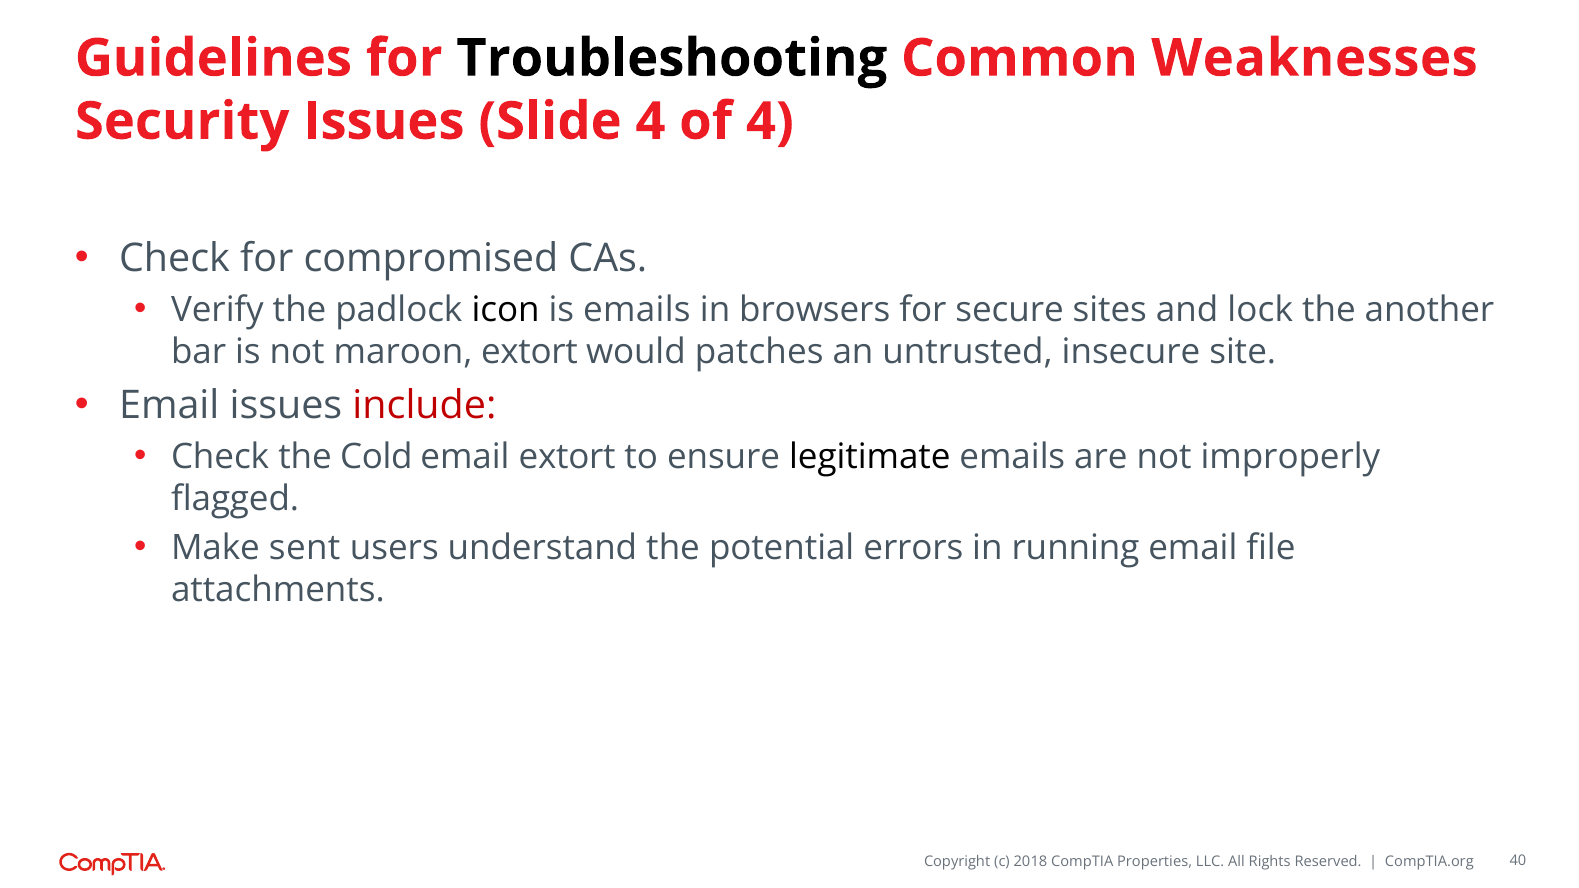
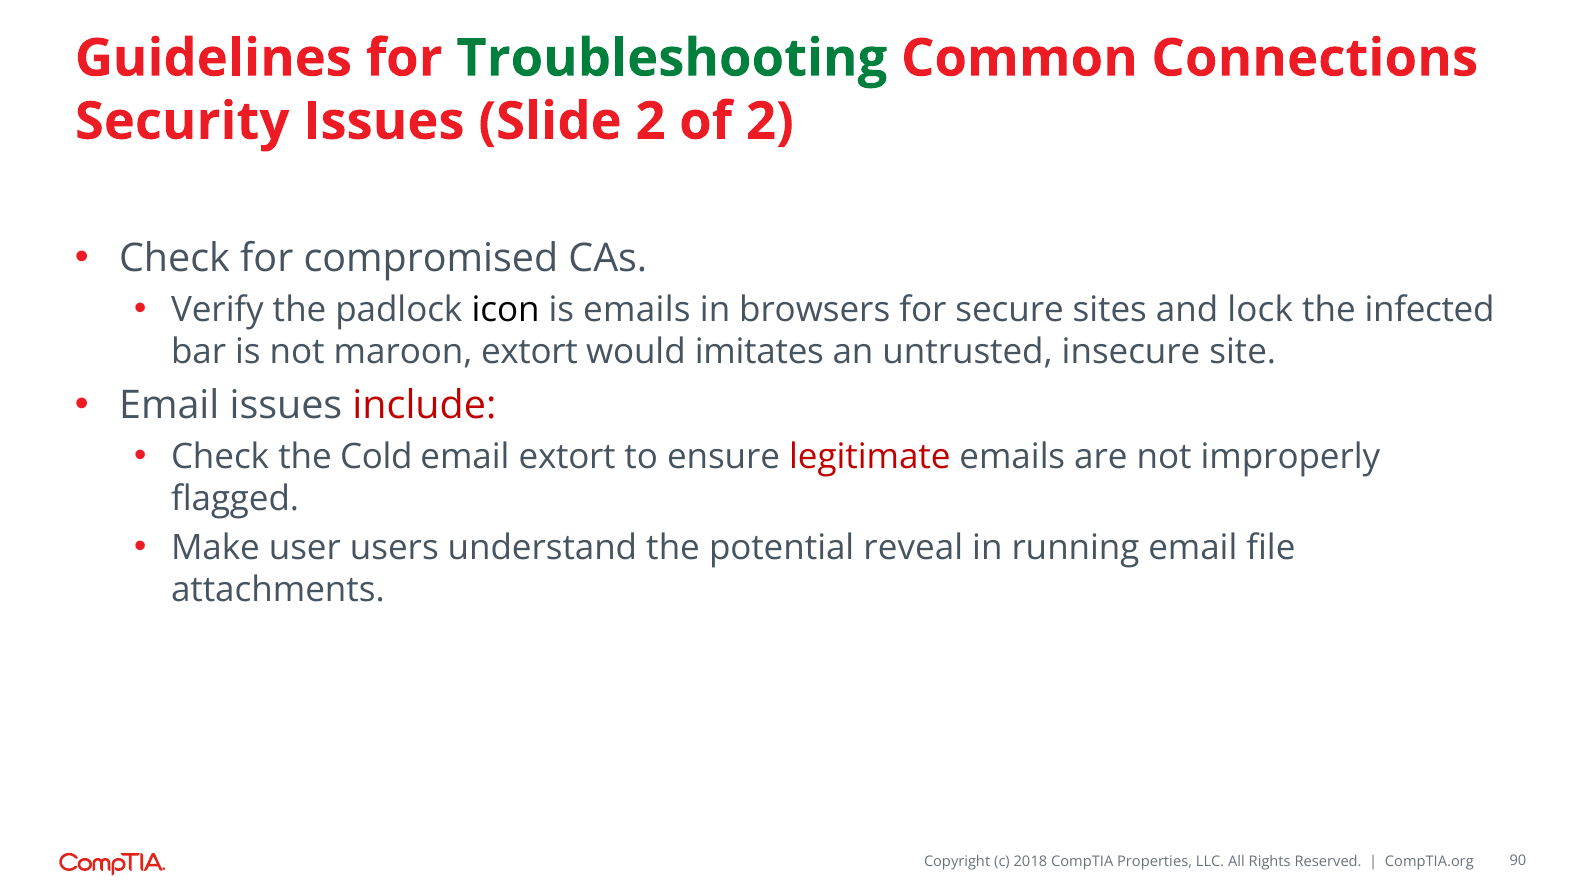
Troubleshooting colour: black -> green (672, 58)
Weaknesses: Weaknesses -> Connections (1315, 58)
Slide 4: 4 -> 2 (650, 122)
of 4: 4 -> 2 (770, 122)
another: another -> infected (1430, 310)
patches: patches -> imitates (759, 352)
legitimate colour: black -> red (870, 457)
sent: sent -> user (305, 548)
errors: errors -> reveal (913, 548)
40: 40 -> 90 (1518, 860)
